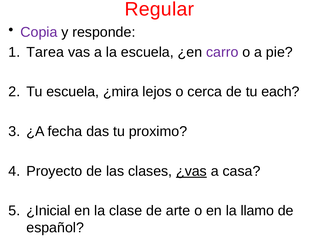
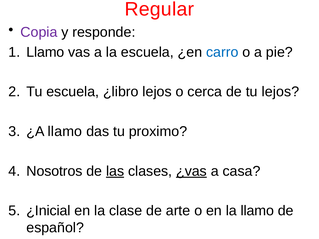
Tarea: Tarea -> Llamo (45, 52)
carro colour: purple -> blue (222, 52)
¿mira: ¿mira -> ¿libro (121, 92)
tu each: each -> lejos (280, 92)
¿A fecha: fecha -> llamo (65, 132)
Proyecto: Proyecto -> Nosotros (54, 171)
las underline: none -> present (115, 171)
